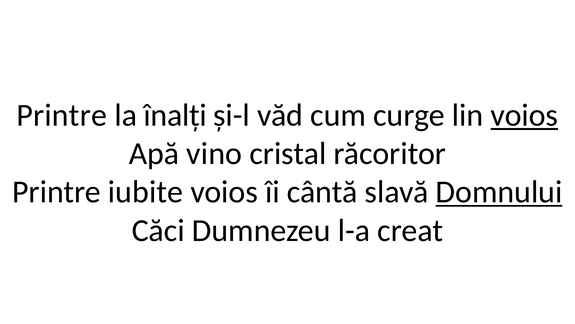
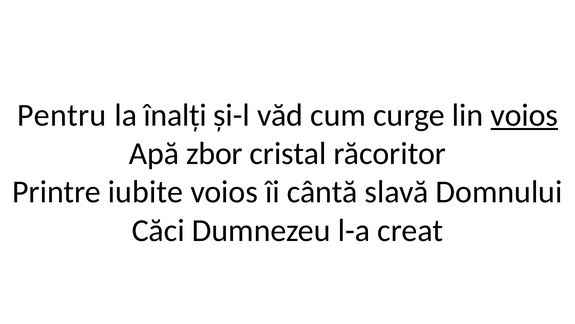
Printre: Printre -> Pentru (62, 115)
vino: vino -> zbor (214, 153)
Domnului underline: present -> none (499, 192)
